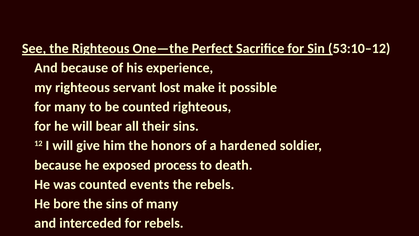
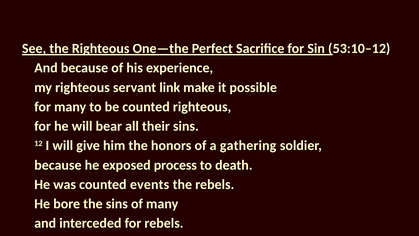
lost: lost -> link (170, 87)
hardened: hardened -> gathering (248, 145)
